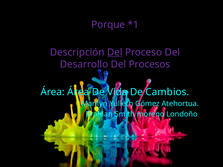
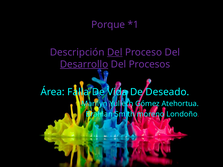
Desarrollo underline: none -> present (84, 64)
Área Área: Área -> Falla (78, 92)
Cambios: Cambios -> Deseado (167, 92)
